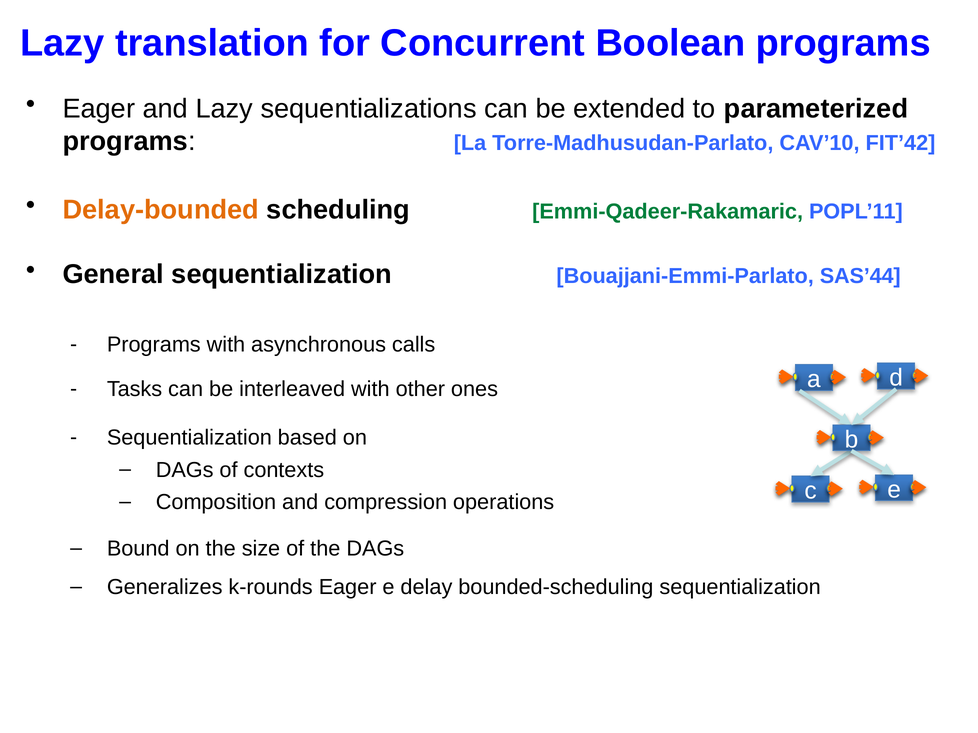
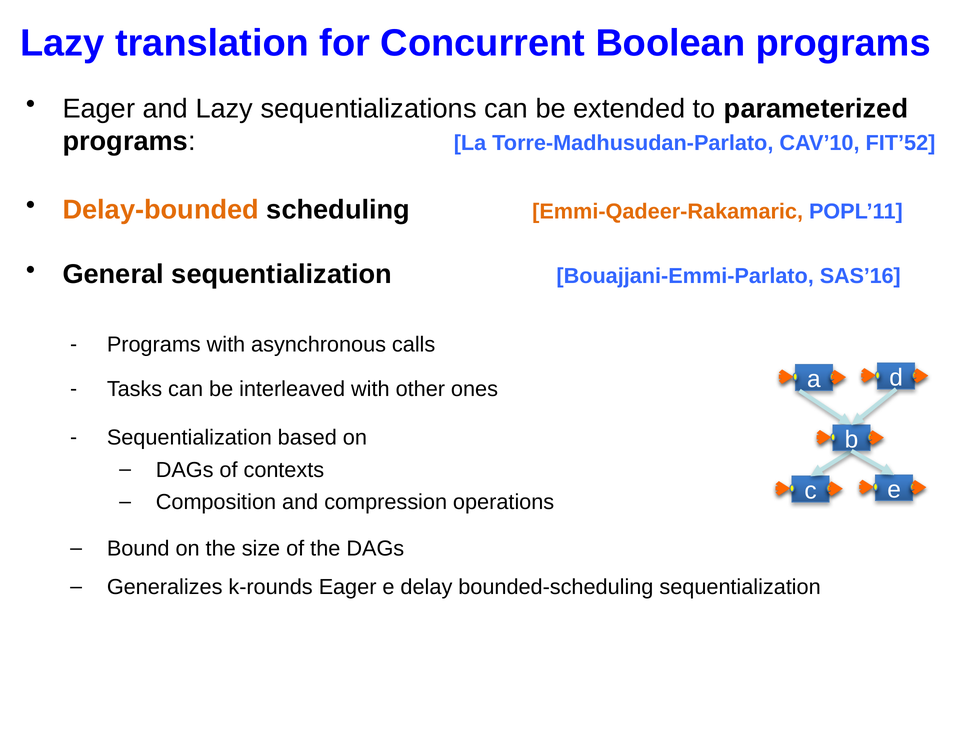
FIT’42: FIT’42 -> FIT’52 (901, 143)
Emmi-Qadeer-Rakamaric colour: green -> orange (668, 212)
SAS’44: SAS’44 -> SAS’16 (860, 276)
